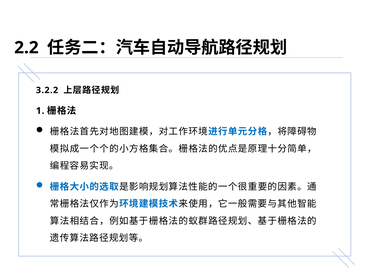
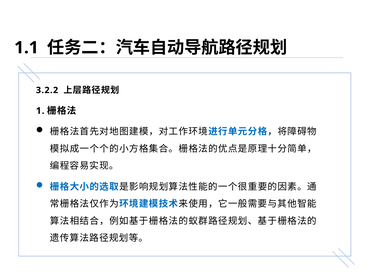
2.2: 2.2 -> 1.1 (26, 48)
